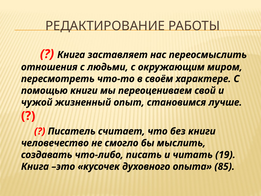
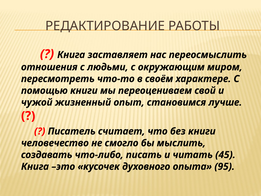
19: 19 -> 45 (225, 155)
85: 85 -> 95 (225, 166)
